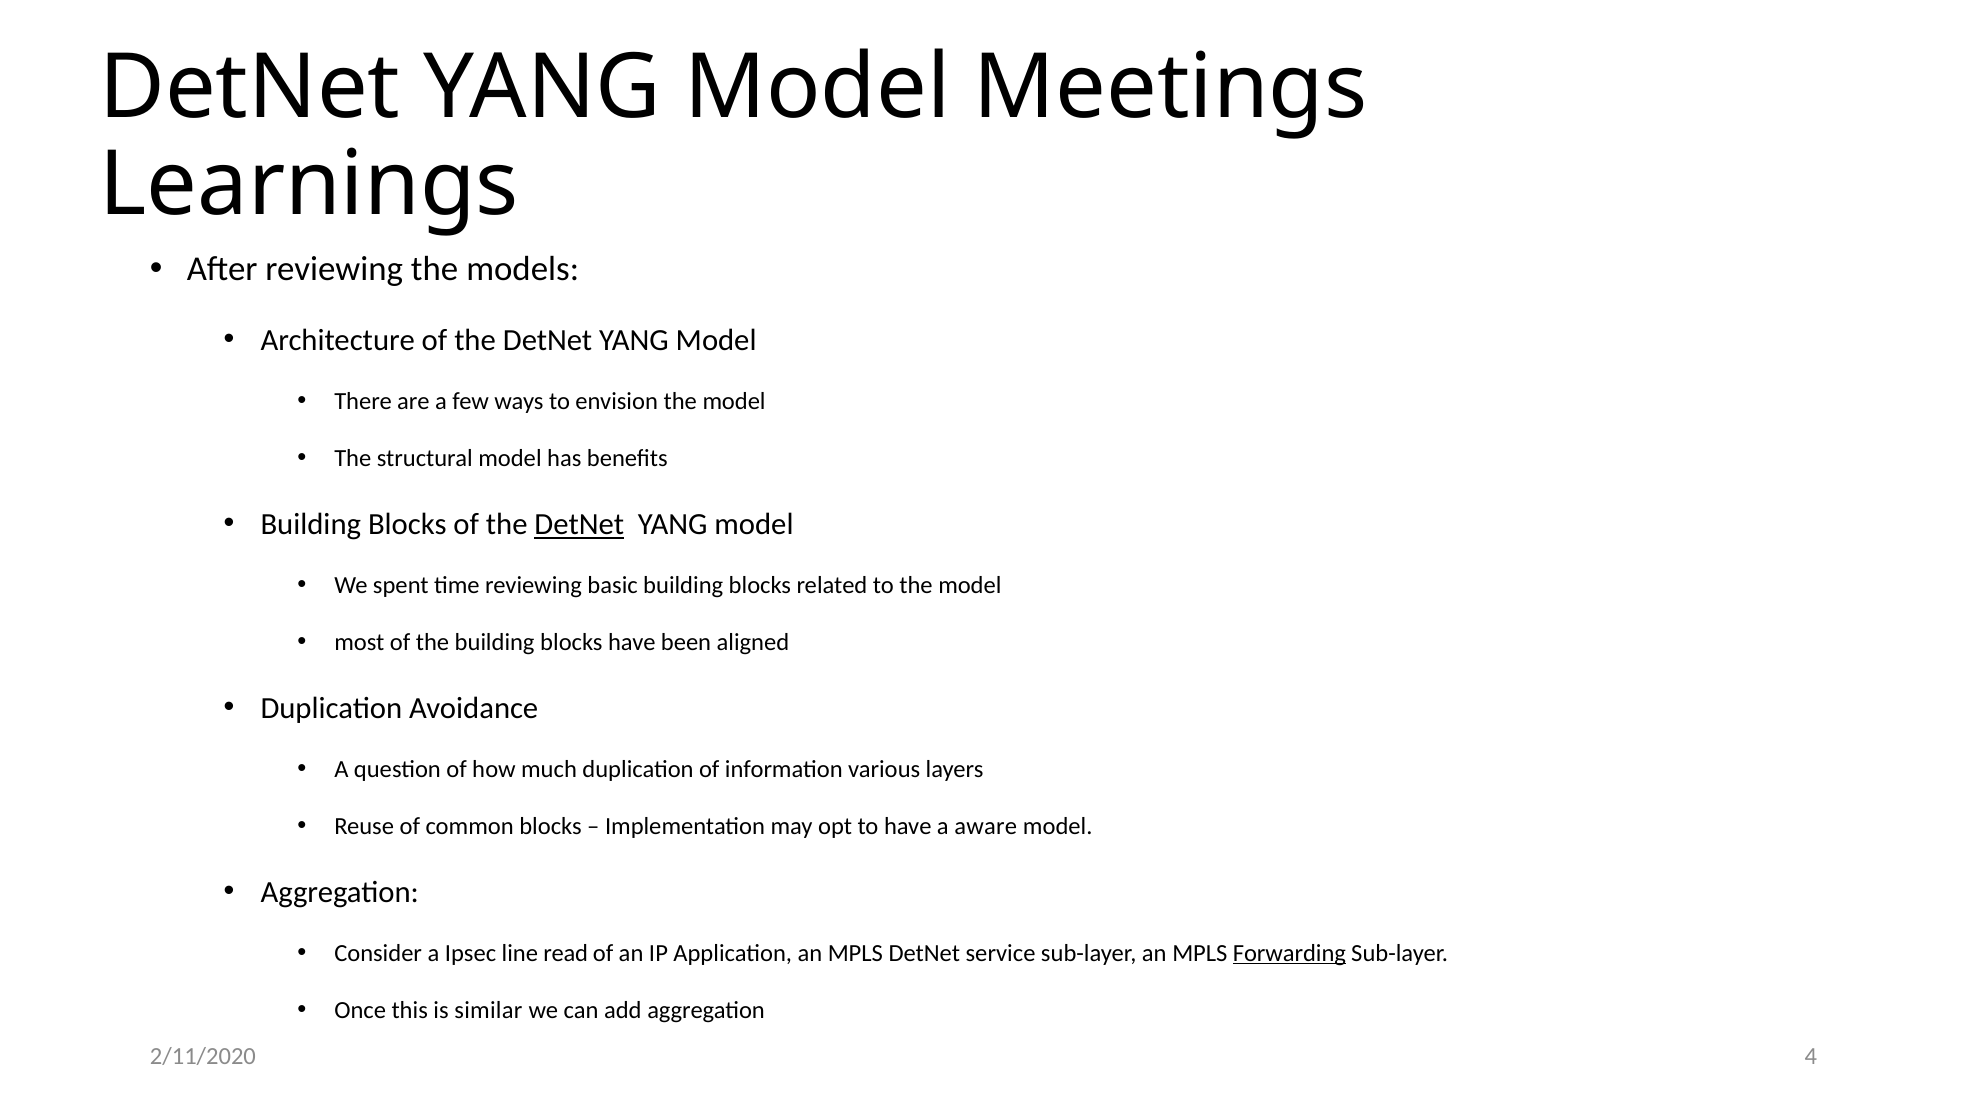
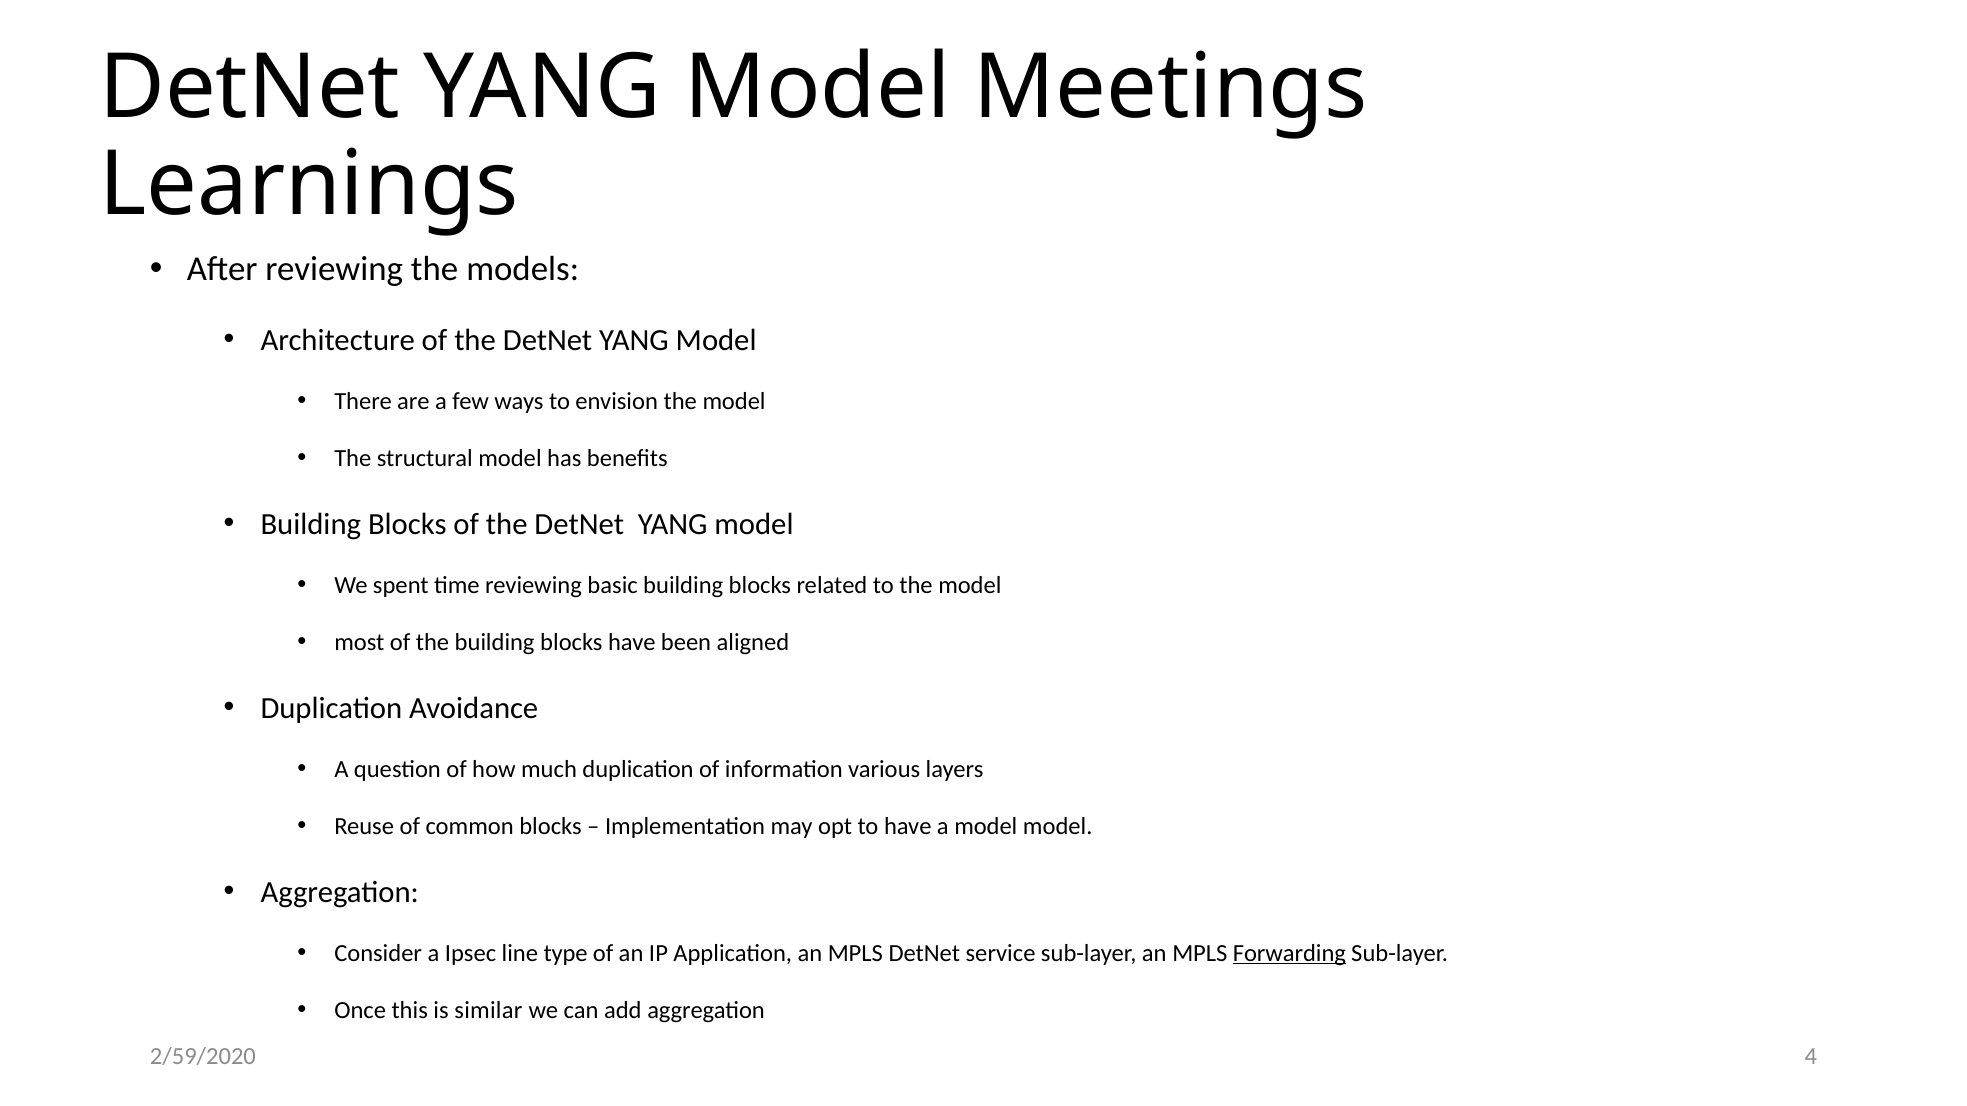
DetNet underline: present -> none (579, 525)
a aware: aware -> model (986, 827)
read: read -> type (566, 953)
2/11/2020: 2/11/2020 -> 2/59/2020 (203, 1057)
